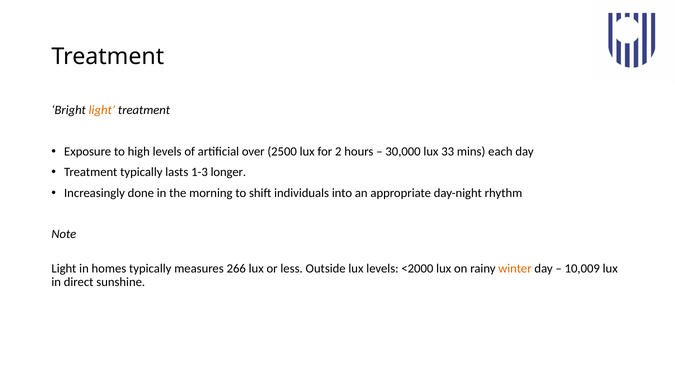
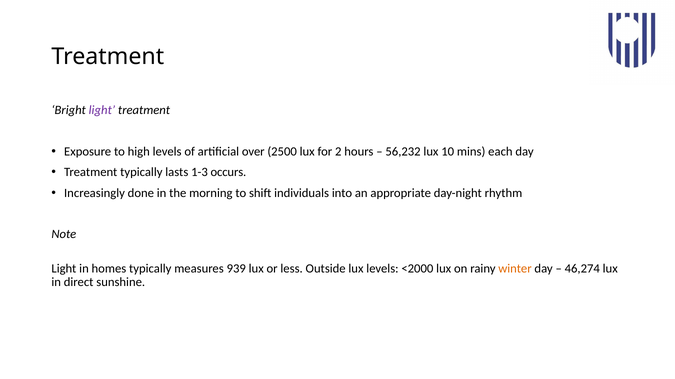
light colour: orange -> purple (102, 110)
30,000: 30,000 -> 56,232 (403, 152)
33: 33 -> 10 (448, 152)
longer: longer -> occurs (228, 172)
266: 266 -> 939 (236, 269)
10,009: 10,009 -> 46,274 (582, 269)
